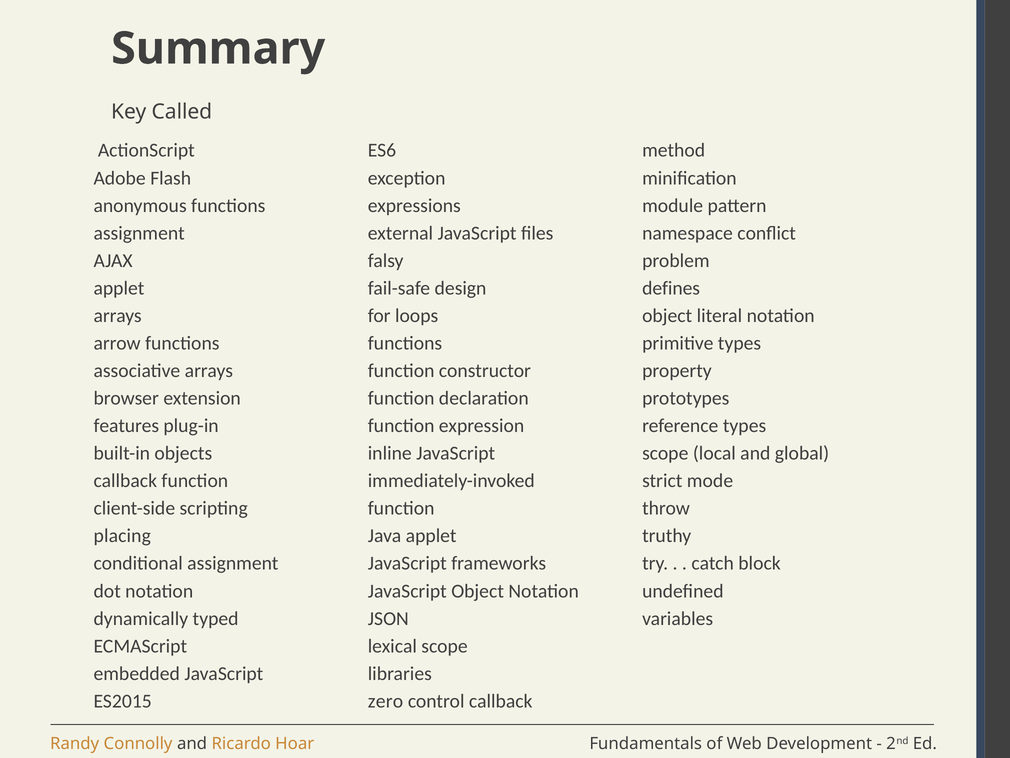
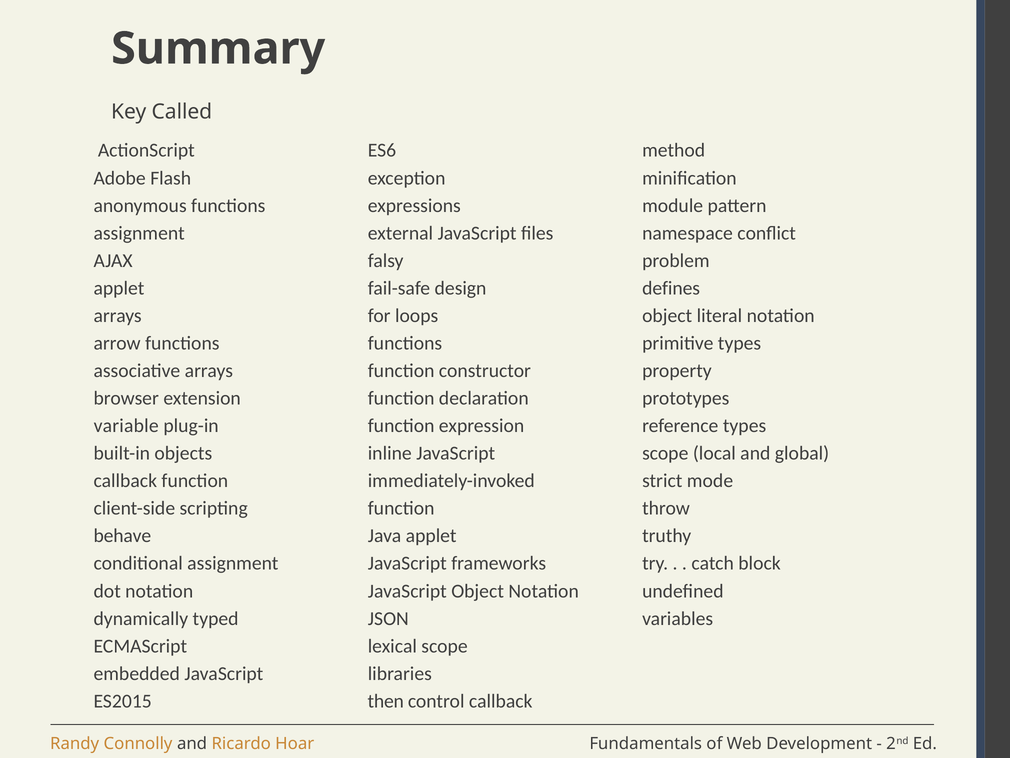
features: features -> variable (126, 426)
placing: placing -> behave (122, 536)
zero: zero -> then (386, 701)
